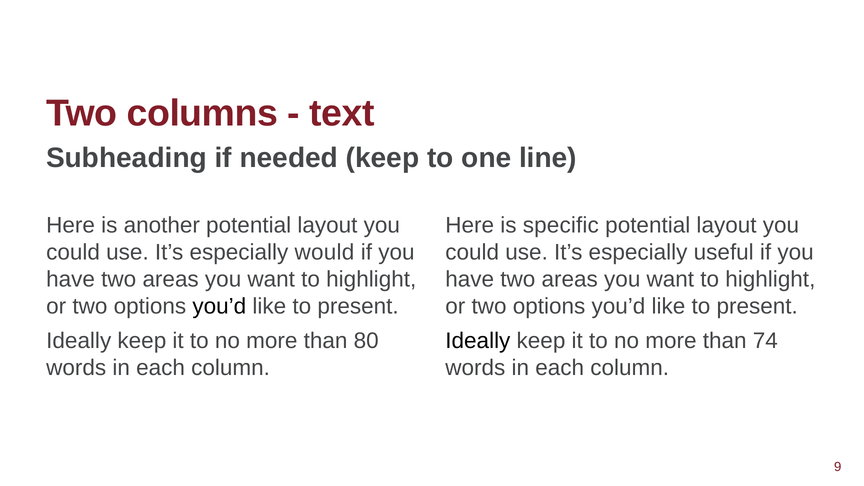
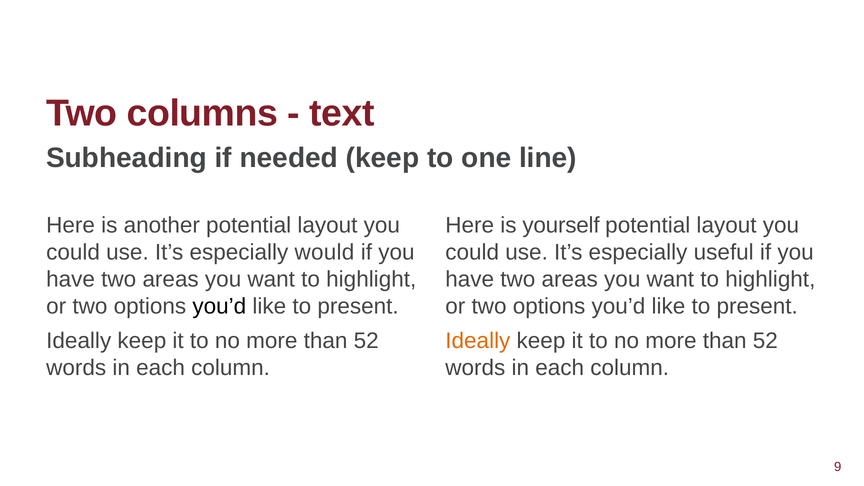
specific: specific -> yourself (561, 225)
80: 80 -> 52 (366, 341)
Ideally colour: black -> orange (478, 341)
74: 74 -> 52 (765, 341)
